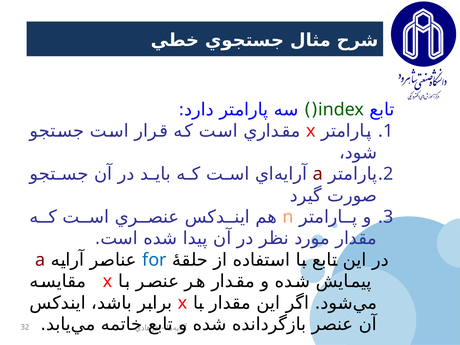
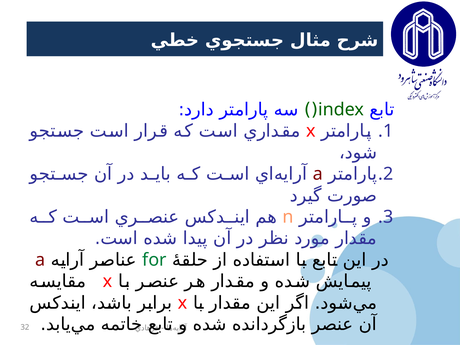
for colour: blue -> green (154, 260)
